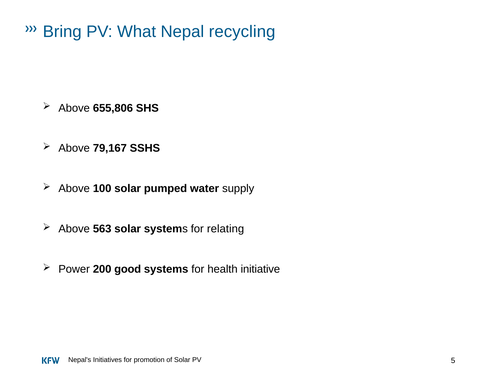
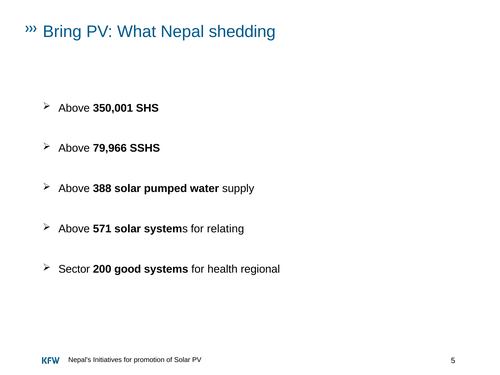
recycling: recycling -> shedding (242, 32)
655,806: 655,806 -> 350,001 (113, 108)
79,167: 79,167 -> 79,966 (110, 148)
100: 100 -> 388 (102, 189)
563: 563 -> 571 (102, 229)
Power: Power -> Sector (74, 269)
initiative: initiative -> regional (260, 269)
